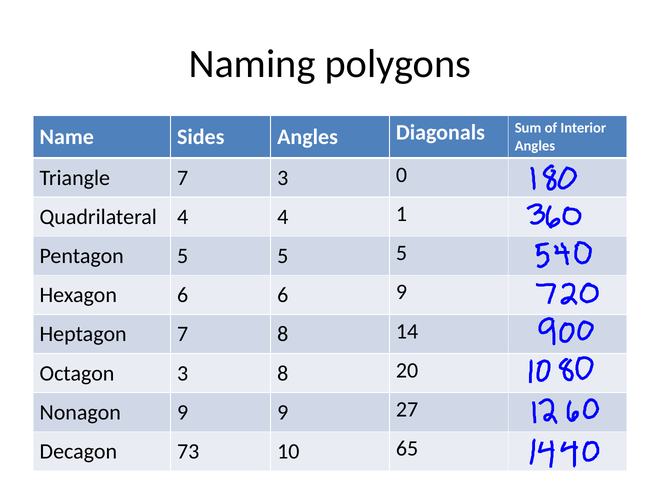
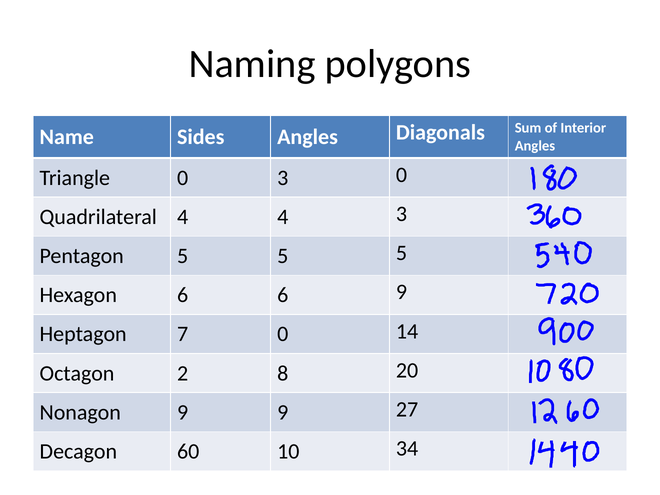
Triangle 7: 7 -> 0 (183, 178)
4 1: 1 -> 3 (402, 214)
7 8: 8 -> 0 (283, 334)
Octagon 3: 3 -> 2 (183, 373)
73: 73 -> 60 (188, 451)
65: 65 -> 34 (407, 449)
